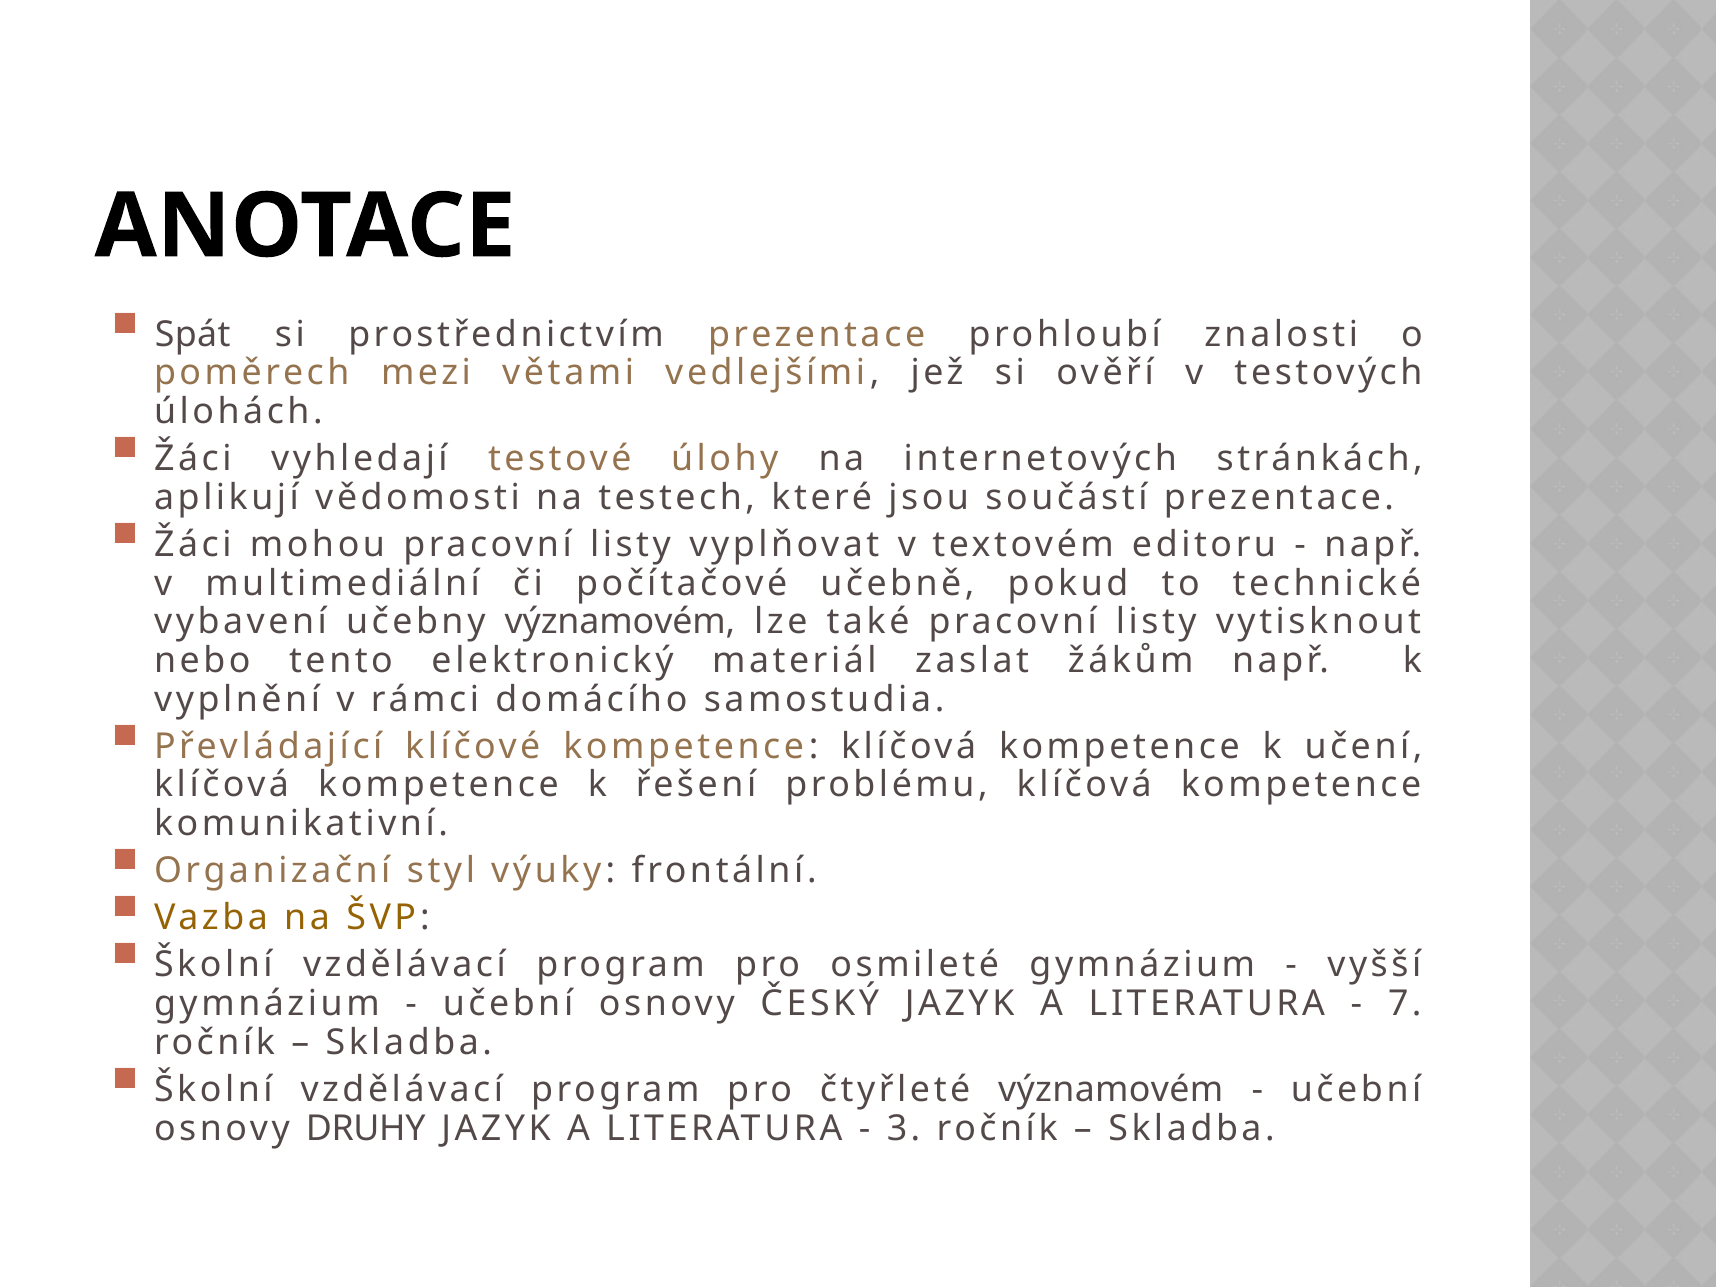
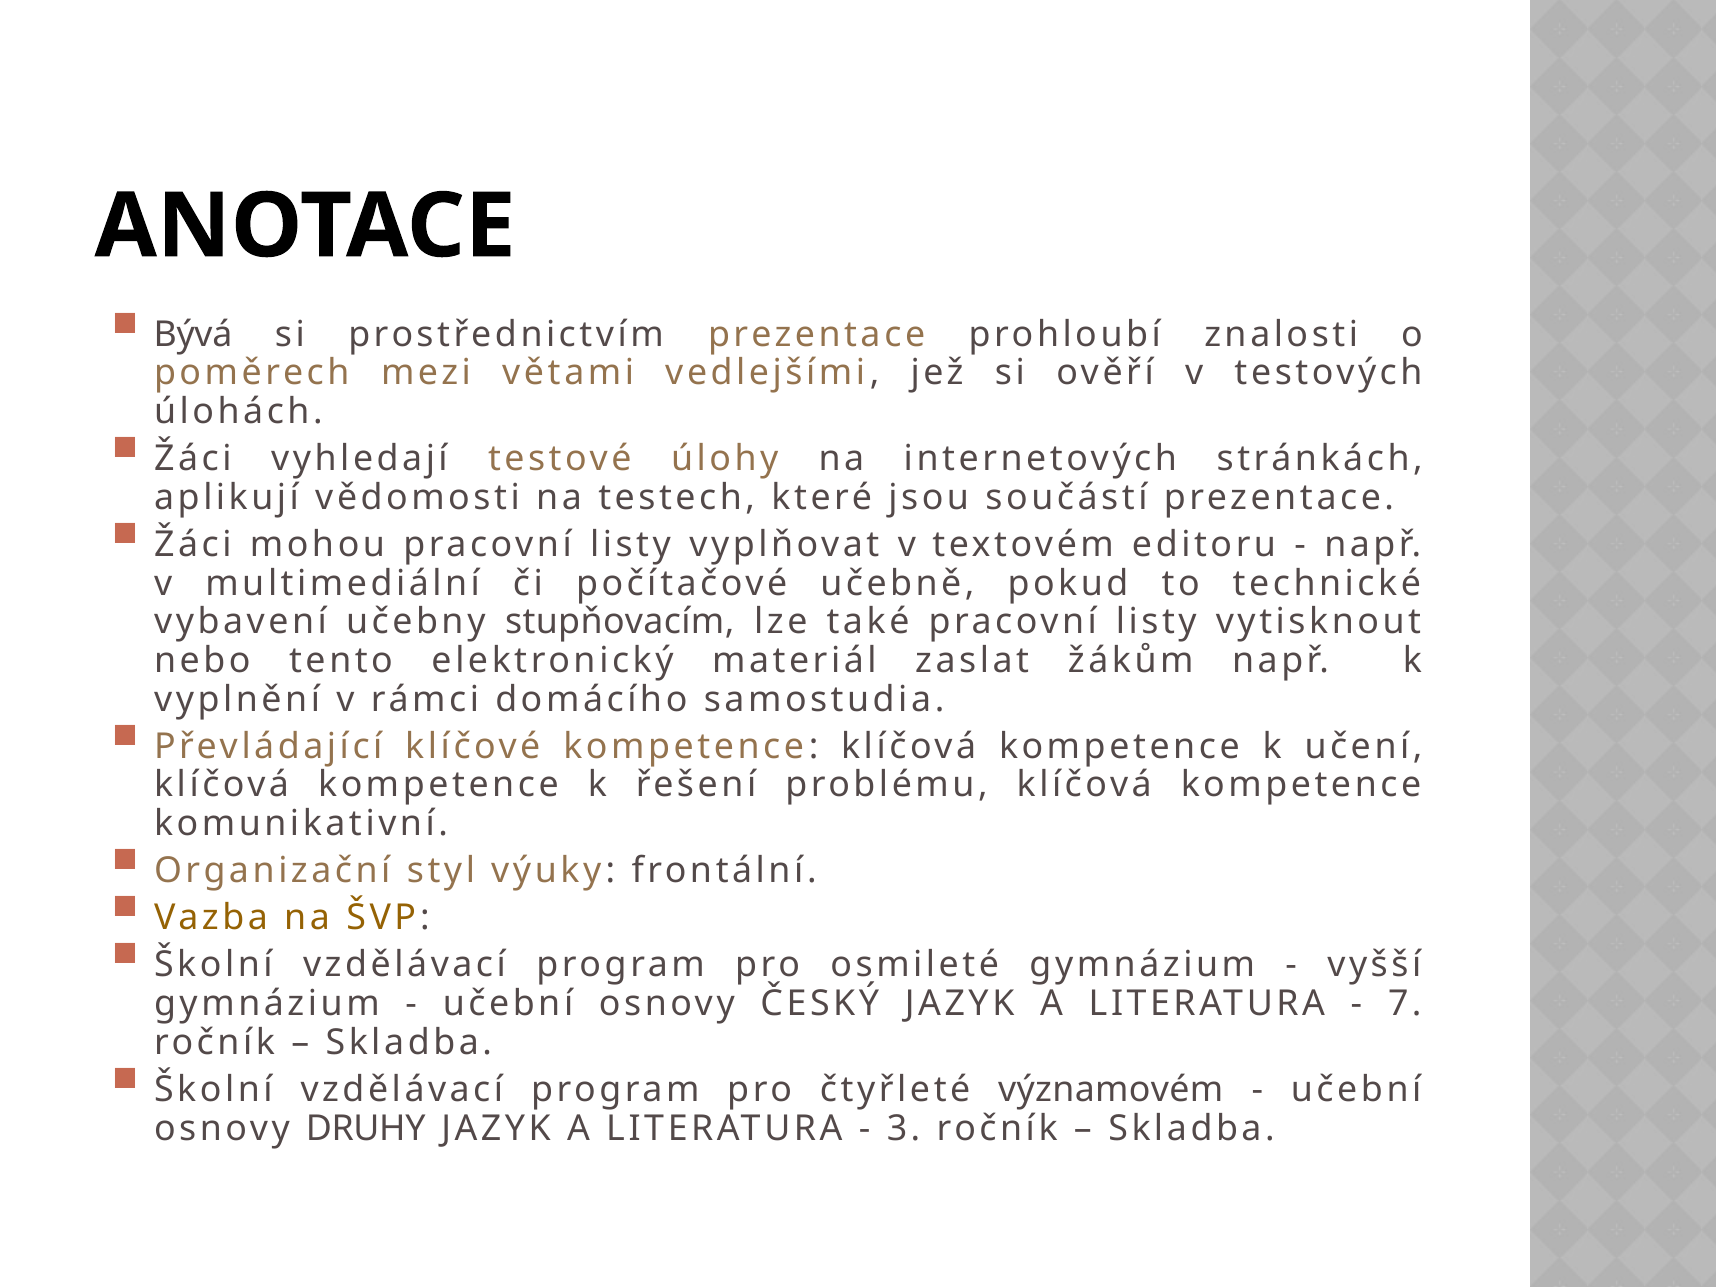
Spát: Spát -> Bývá (193, 334)
učebny významovém: významovém -> stupňovacím (620, 622)
